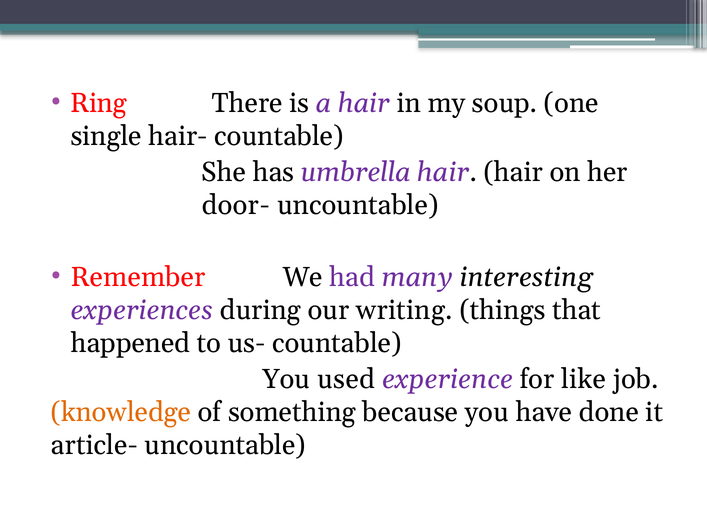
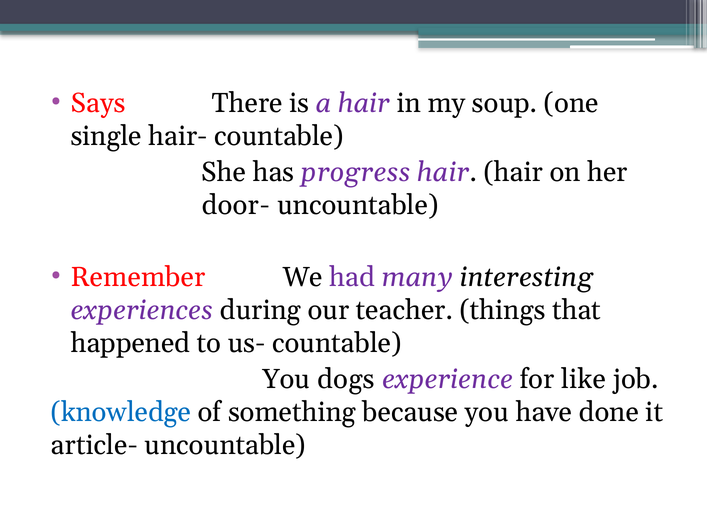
Ring: Ring -> Says (98, 103)
umbrella: umbrella -> progress (356, 172)
writing: writing -> teacher (404, 310)
used: used -> dogs (346, 379)
knowledge colour: orange -> blue (121, 412)
